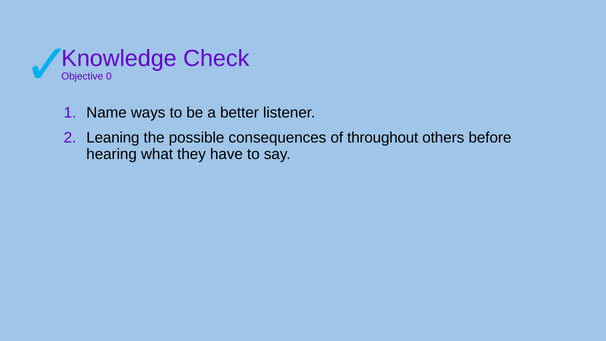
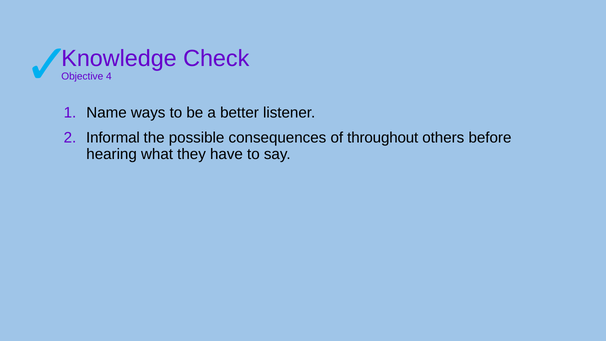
0: 0 -> 4 (109, 77)
Leaning: Leaning -> Informal (113, 138)
